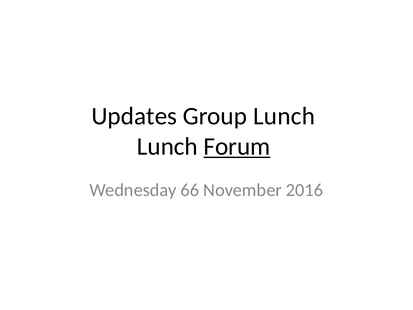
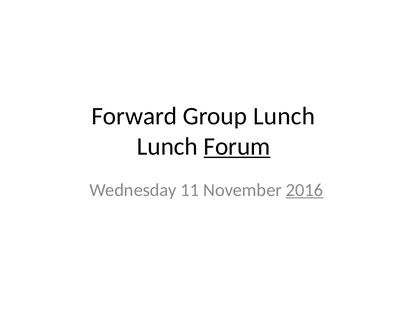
Updates: Updates -> Forward (134, 116)
66: 66 -> 11 (190, 190)
2016 underline: none -> present (305, 190)
